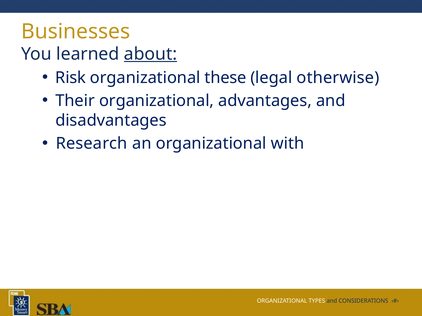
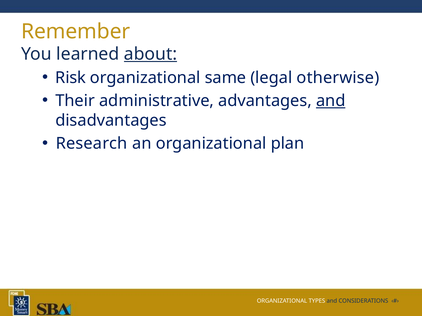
Businesses: Businesses -> Remember (76, 32)
these: these -> same (226, 78)
Their organizational: organizational -> administrative (157, 101)
and underline: none -> present (331, 101)
with: with -> plan (287, 144)
